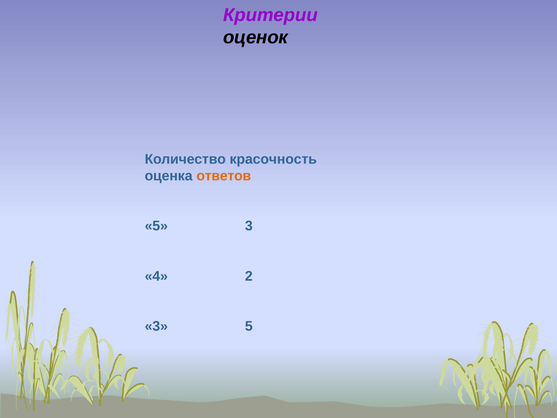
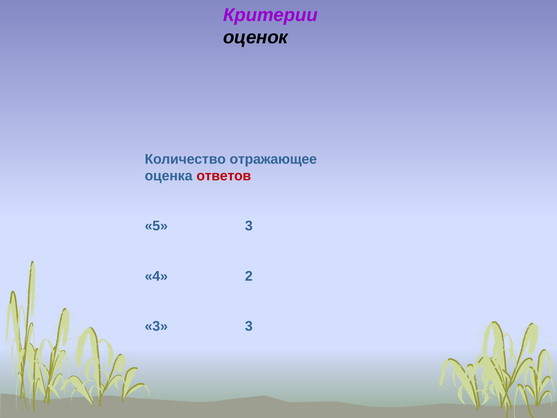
красочность: красочность -> отражающее (273, 159)
ответов colour: orange -> red (224, 176)
3 5: 5 -> 3 (249, 326)
